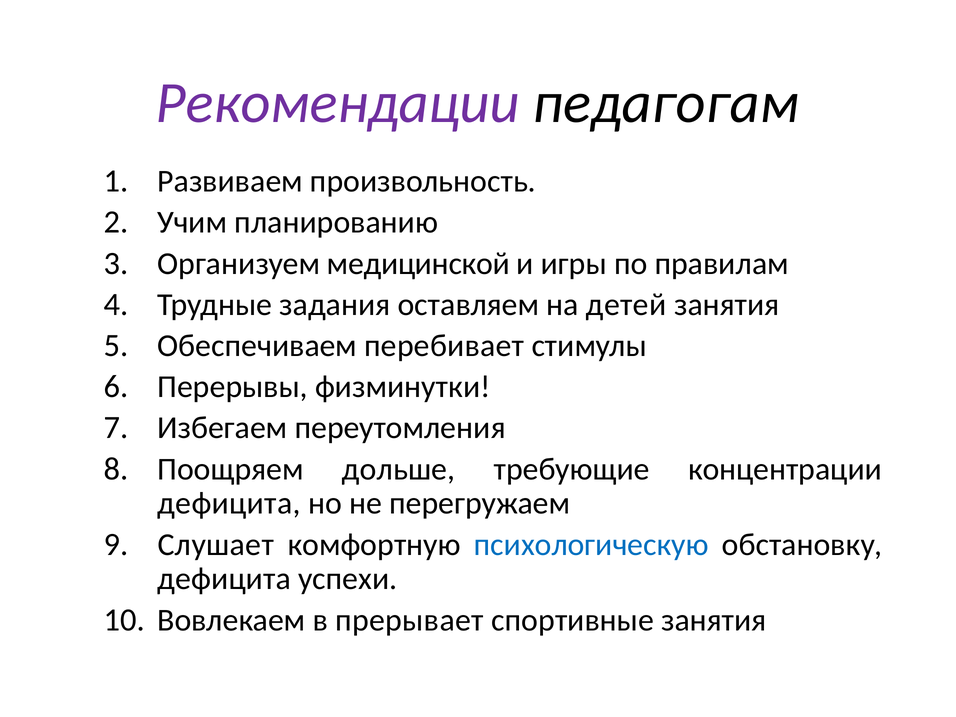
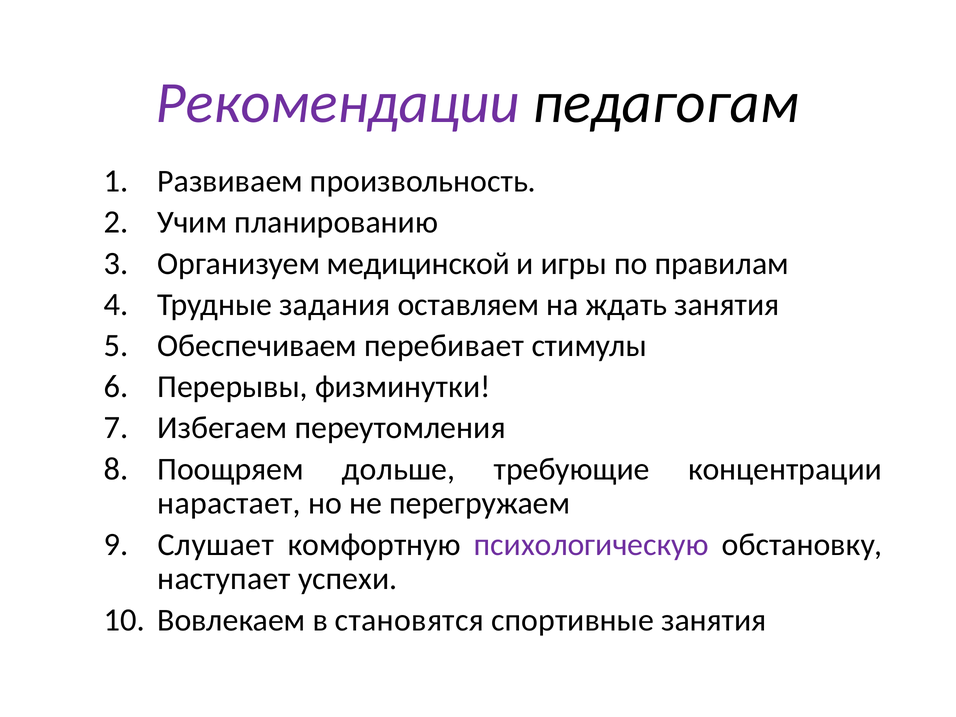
детей: детей -> ждать (626, 305)
дефицита: дефицита -> нарастает (229, 503)
психологическую colour: blue -> purple (591, 545)
дефицита: дефицита -> наступает (224, 579)
прерывает: прерывает -> становятся (409, 620)
